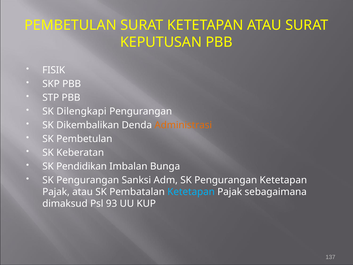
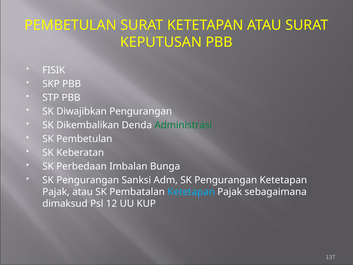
Dilengkapi: Dilengkapi -> Diwajibkan (82, 111)
Administrasi colour: orange -> green (183, 125)
Pendidikan: Pendidikan -> Perbedaan (82, 166)
93: 93 -> 12 (112, 204)
